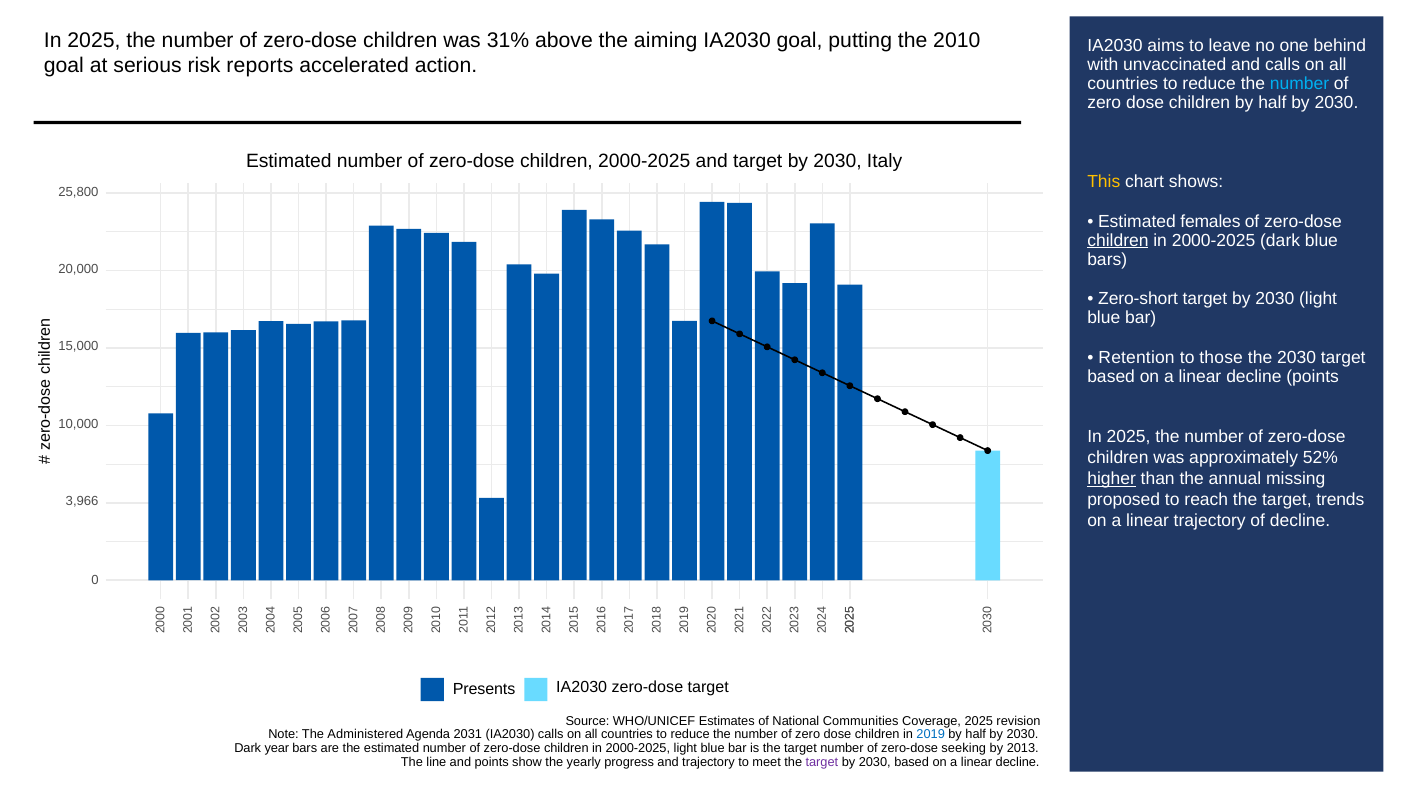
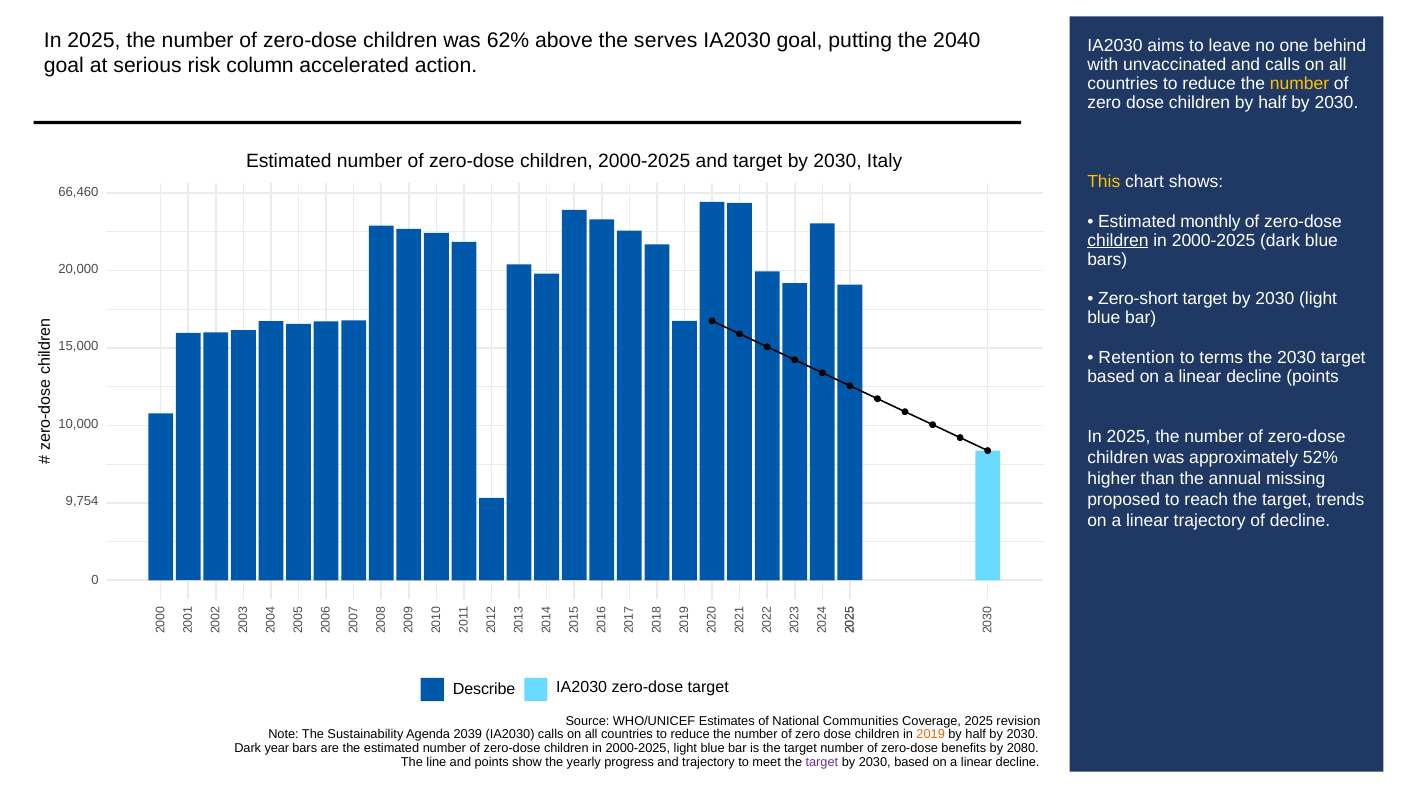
31%: 31% -> 62% (508, 40)
aiming: aiming -> serves (666, 40)
2010: 2010 -> 2040 (957, 40)
reports: reports -> column (260, 66)
number colour: light blue -> yellow (1300, 84)
25,800: 25,800 -> 66,460 (78, 192)
females: females -> monthly (1210, 222)
those: those -> terms (1221, 357)
higher underline: present -> none (1112, 479)
3,966: 3,966 -> 9,754 (82, 502)
Presents: Presents -> Describe (484, 689)
Administered: Administered -> Sustainability (365, 735)
2031: 2031 -> 2039 (468, 735)
2019 colour: blue -> orange (931, 735)
seeking: seeking -> benefits (964, 749)
2013: 2013 -> 2080 (1023, 749)
